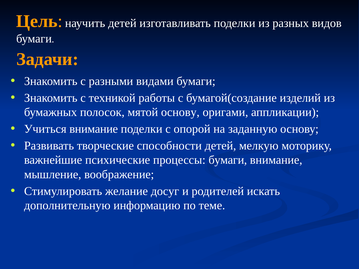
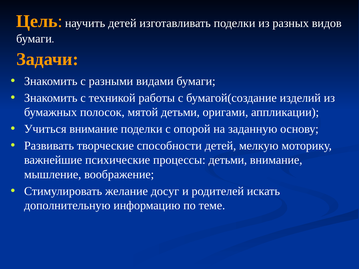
мятой основу: основу -> детьми (180, 112)
процессы бумаги: бумаги -> детьми (228, 160)
